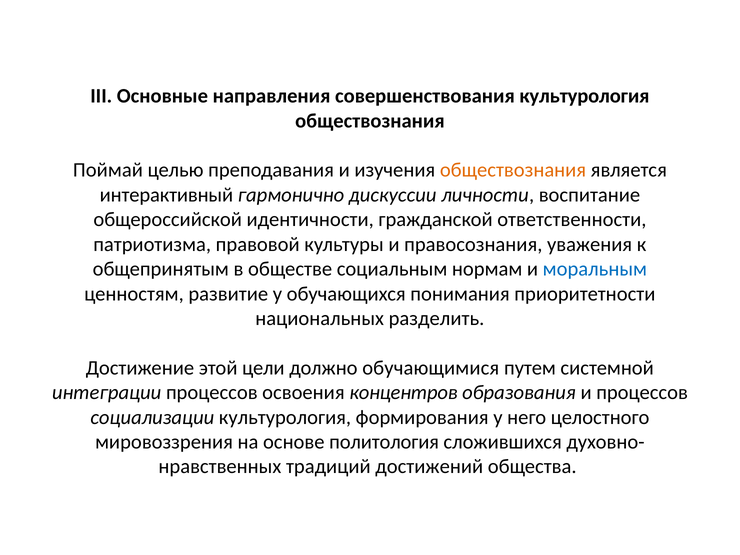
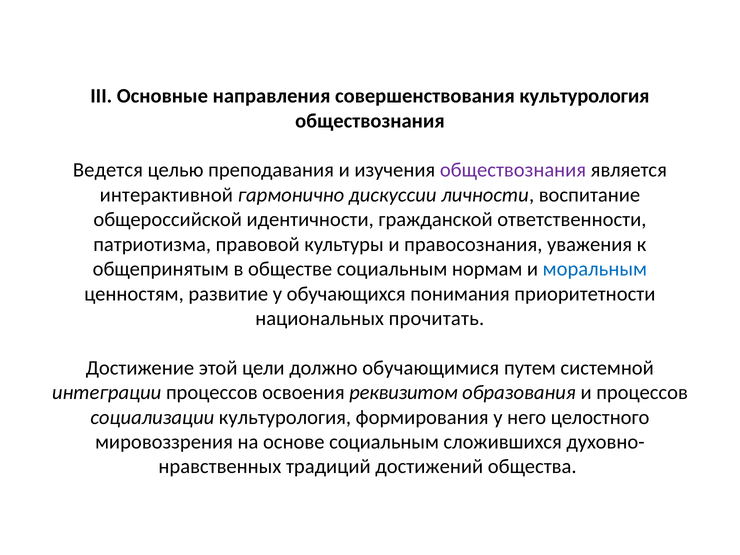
Поймай: Поймай -> Ведется (108, 170)
обществознания colour: orange -> purple (513, 170)
интерактивный: интерактивный -> интерактивной (166, 195)
разделить: разделить -> прочитать (436, 318)
концентров: концентров -> реквизитом (404, 393)
основе политология: политология -> социальным (384, 442)
